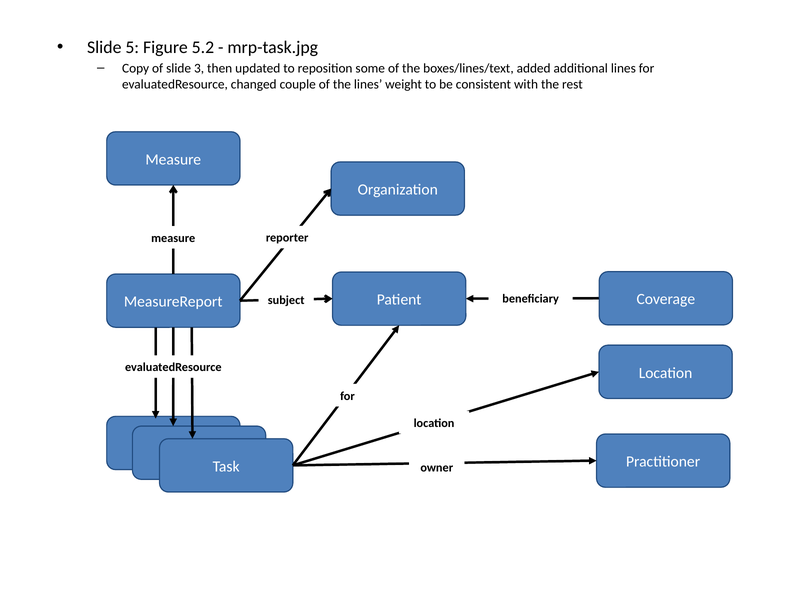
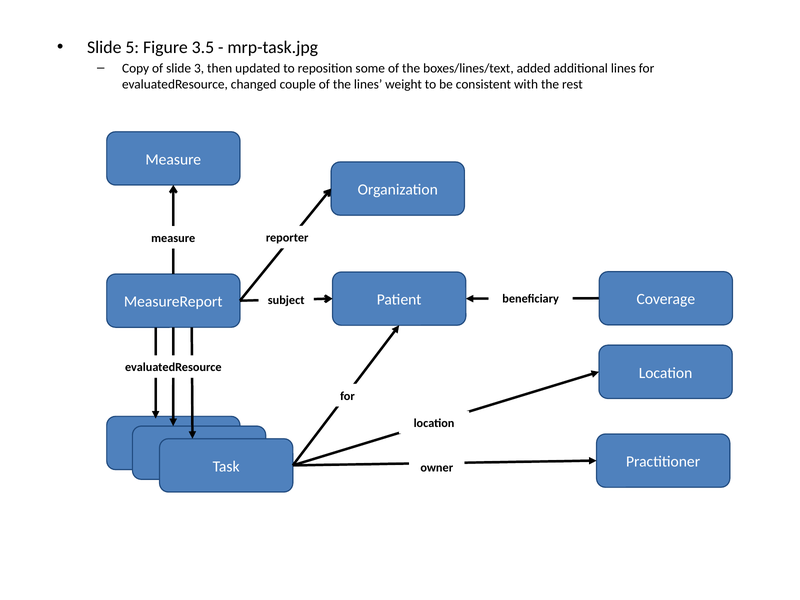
5.2: 5.2 -> 3.5 (203, 47)
